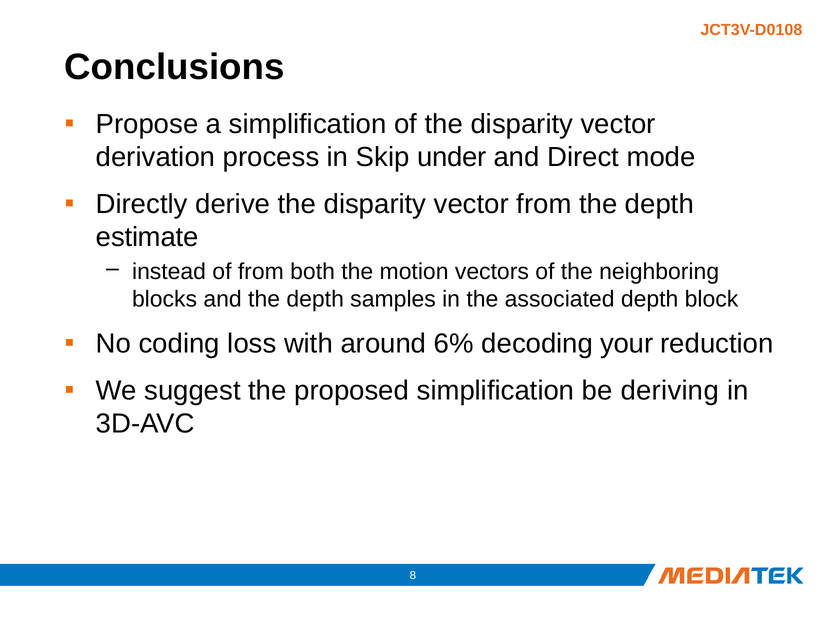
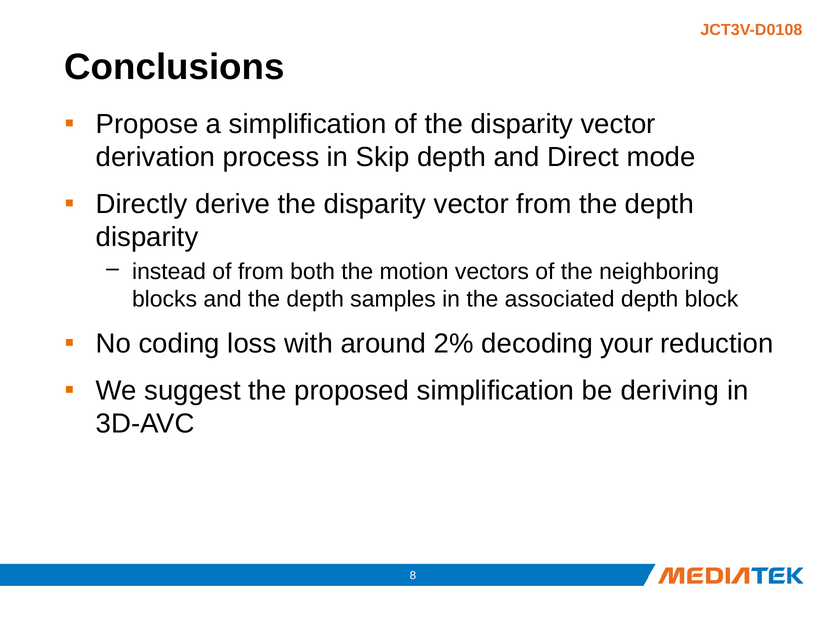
Skip under: under -> depth (452, 157)
estimate: estimate -> disparity (147, 237)
6%: 6% -> 2% (454, 343)
